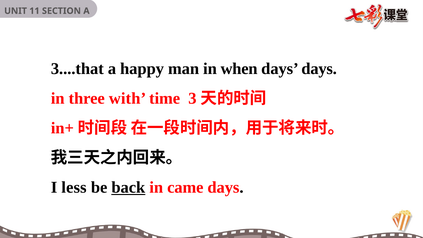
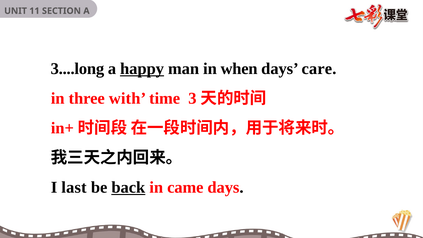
3....that: 3....that -> 3....long (77, 69)
happy underline: none -> present (142, 69)
days days: days -> care (319, 69)
less: less -> last (74, 187)
